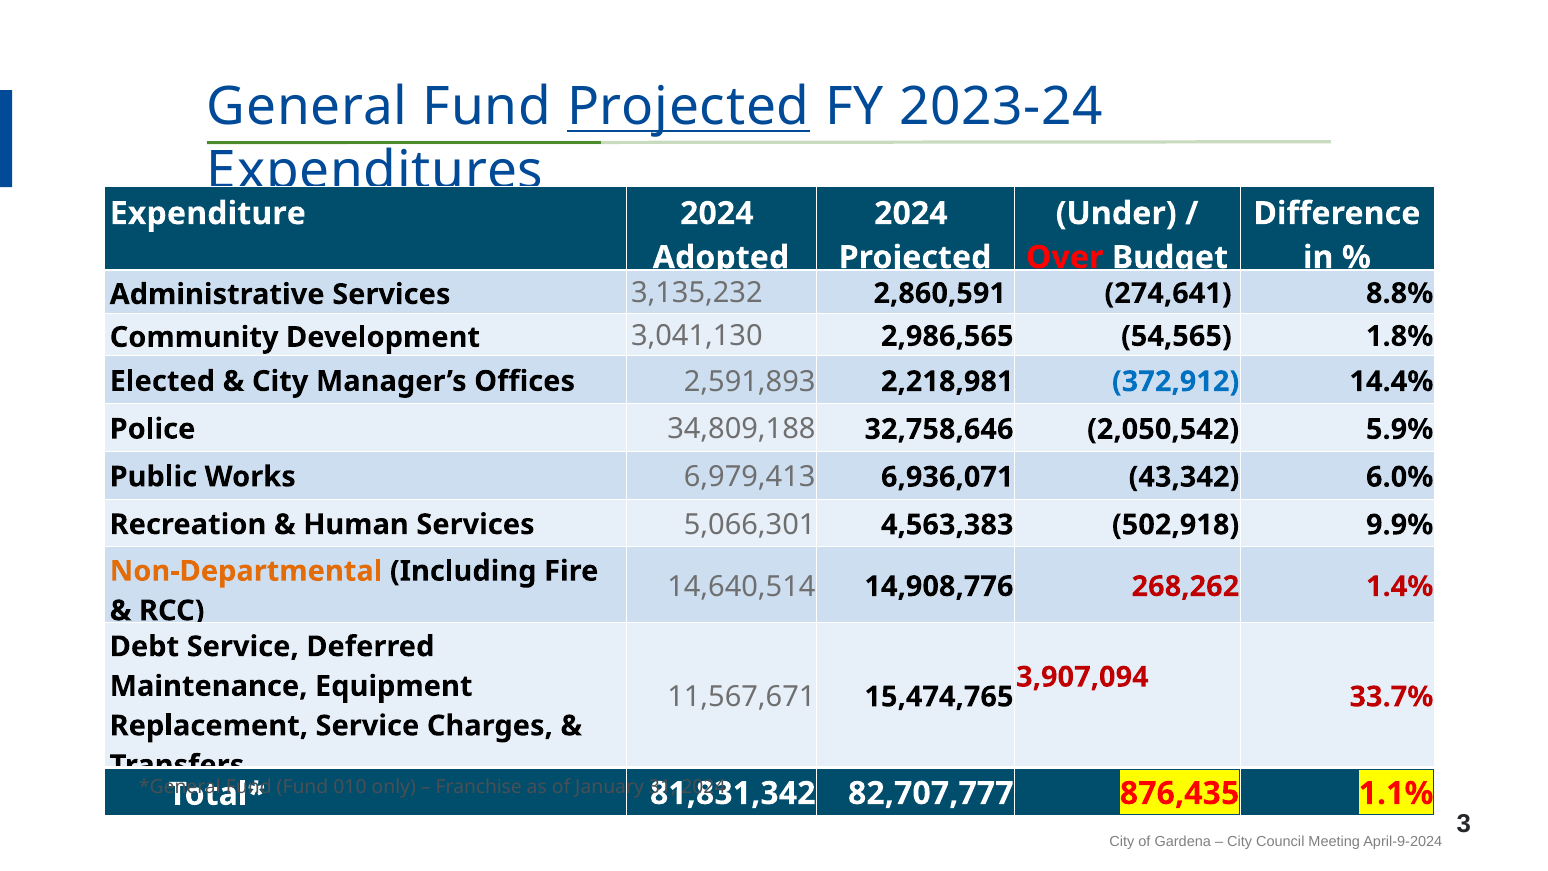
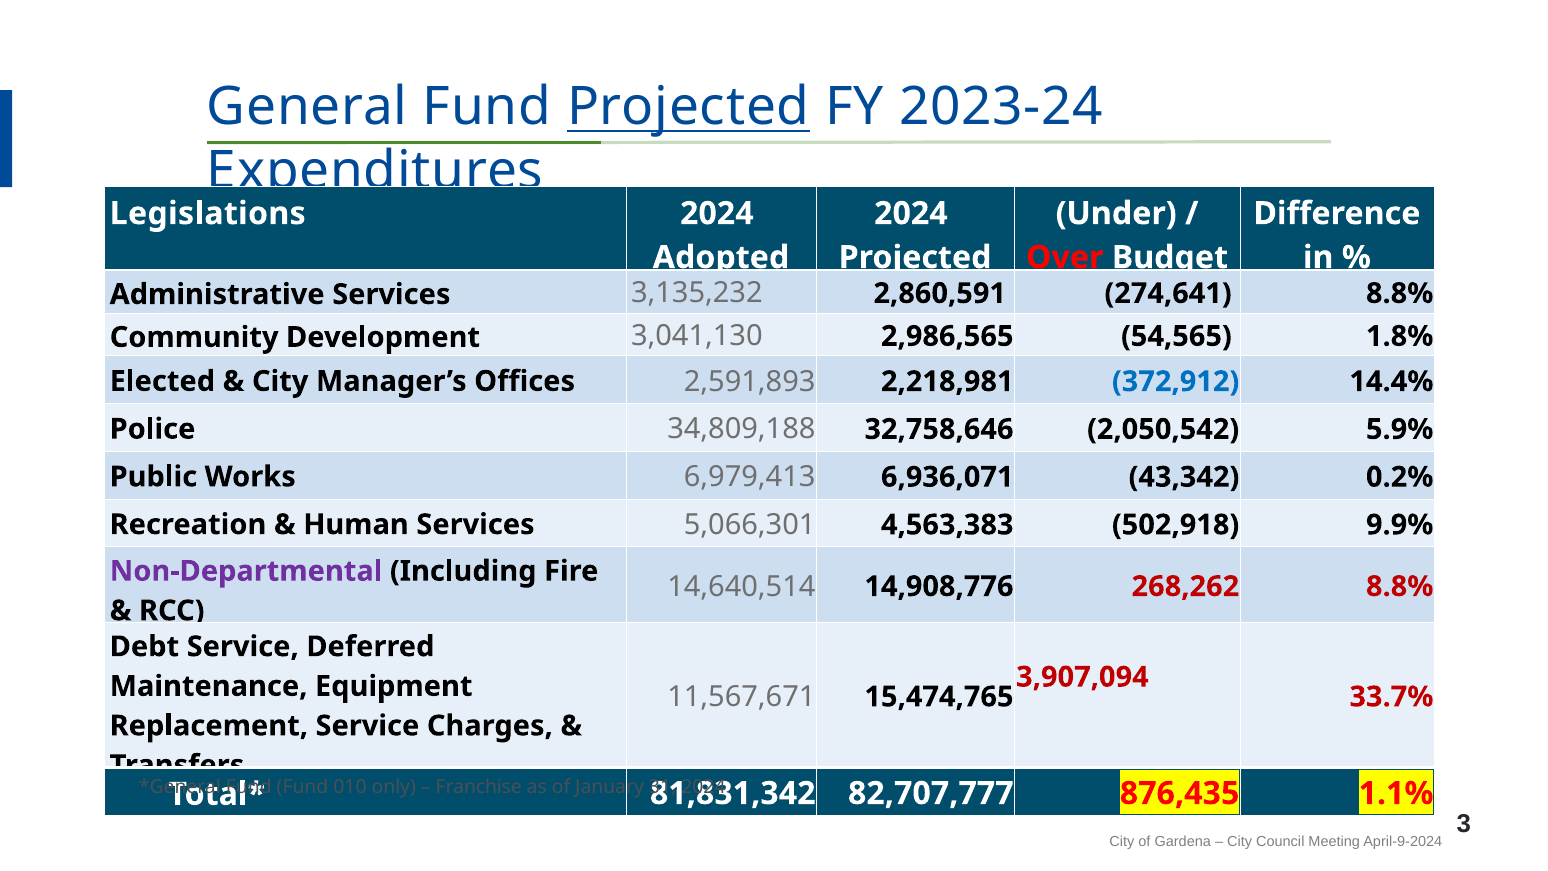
Expenditure: Expenditure -> Legislations (208, 213)
6.0%: 6.0% -> 0.2% (1400, 477)
Non-Departmental colour: orange -> purple (246, 571)
268,262 1.4%: 1.4% -> 8.8% (1400, 586)
